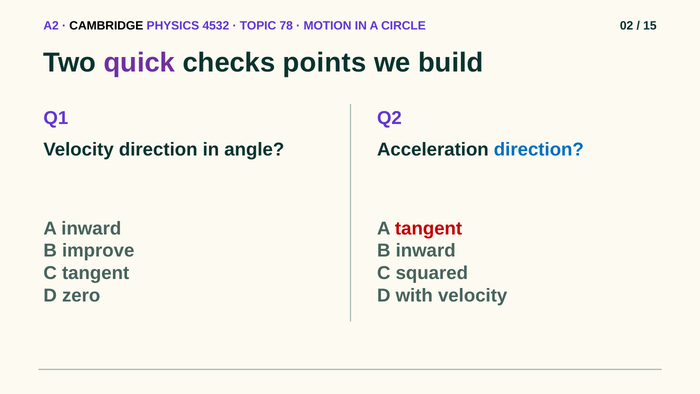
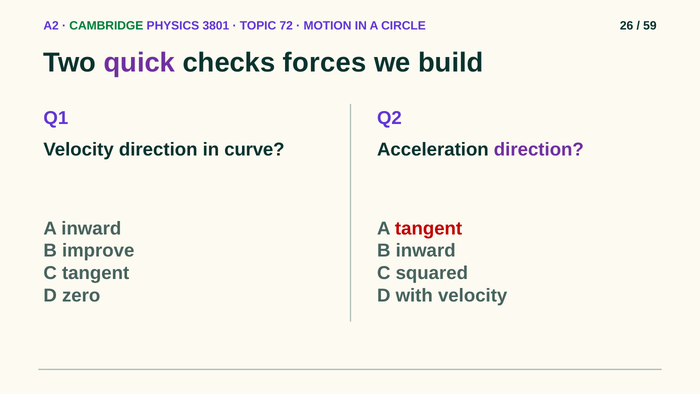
CAMBRIDGE colour: black -> green (106, 26)
4532: 4532 -> 3801 (216, 26)
78: 78 -> 72 (286, 26)
02: 02 -> 26 (627, 26)
15: 15 -> 59 (650, 26)
points: points -> forces (325, 62)
angle: angle -> curve (254, 150)
direction colour: blue -> purple (539, 150)
